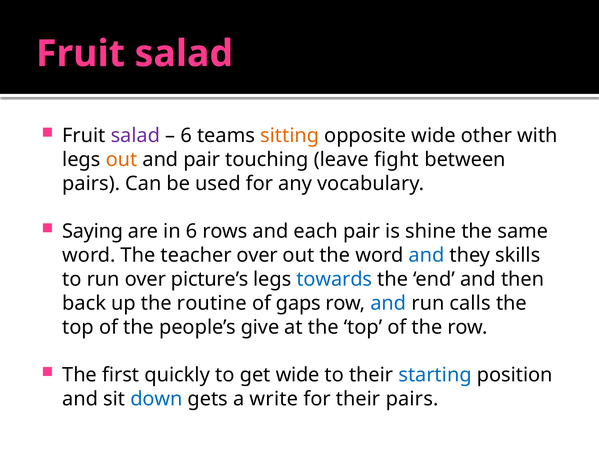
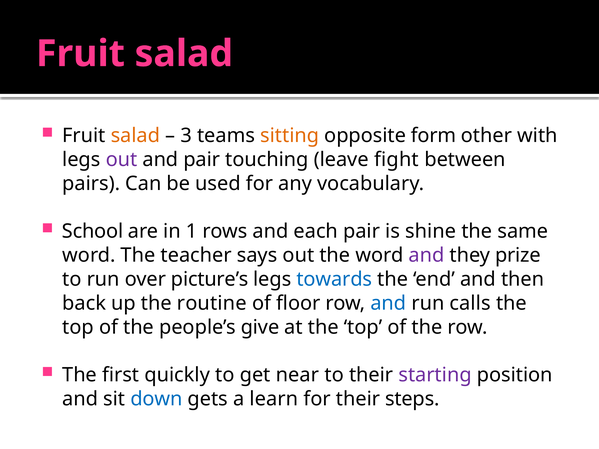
salad colour: purple -> orange (135, 136)
6: 6 -> 3 (186, 136)
opposite wide: wide -> form (434, 136)
out colour: orange -> purple (121, 160)
Saying: Saying -> School (93, 231)
in 6: 6 -> 1 (192, 231)
teacher over: over -> says (257, 255)
and colour: blue -> purple (426, 255)
skills: skills -> prize (518, 255)
gaps: gaps -> floor (298, 303)
get wide: wide -> near (297, 375)
starting colour: blue -> purple (435, 375)
write: write -> learn (274, 399)
their pairs: pairs -> steps (412, 399)
